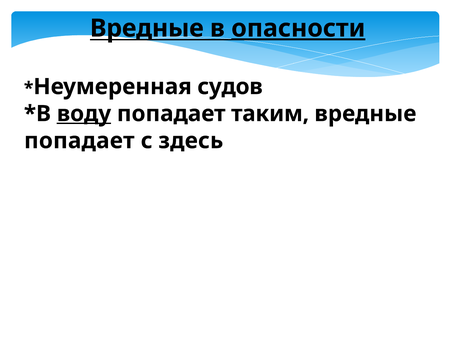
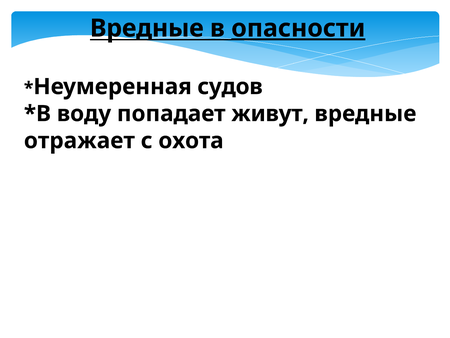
воду underline: present -> none (84, 114)
таким: таким -> живут (270, 114)
попадает: попадает -> отражает (79, 141)
здесь: здесь -> охота (191, 141)
